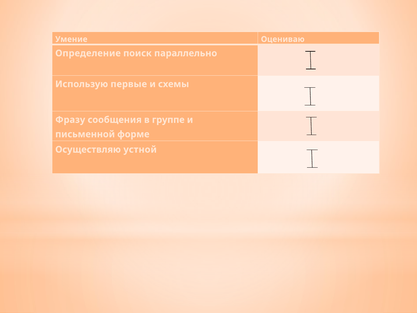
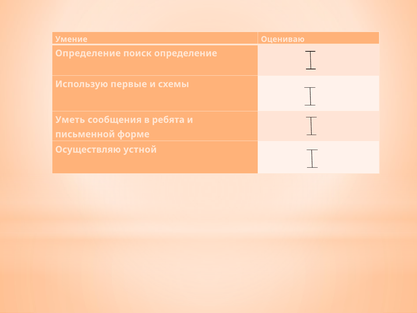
поиск параллельно: параллельно -> определение (186, 53)
Фразу: Фразу -> Уметь (70, 120)
группе: группе -> ребята (168, 120)
